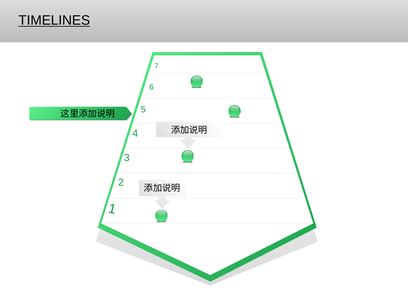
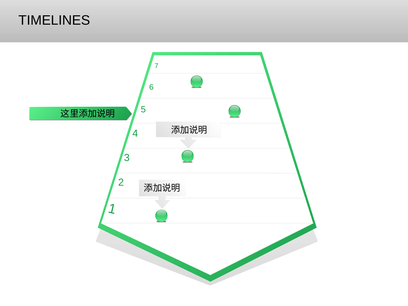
TIMELINES underline: present -> none (54, 20)
